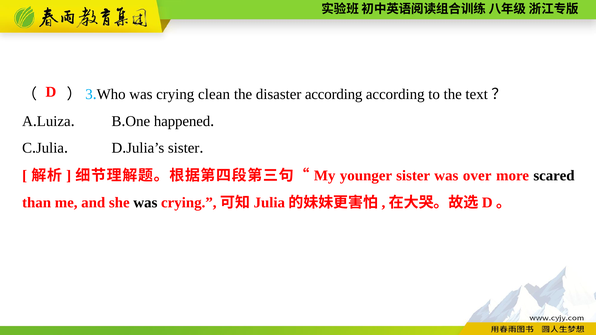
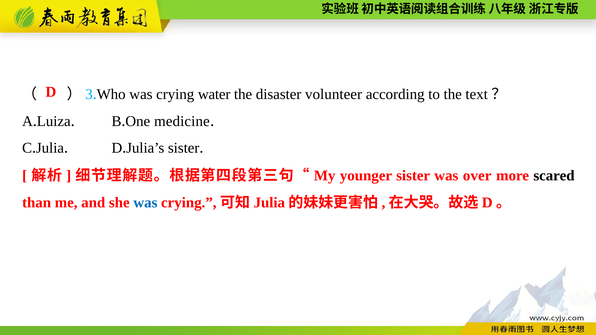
clean: clean -> water (214, 94)
disaster according: according -> volunteer (334, 94)
happened: happened -> medicine (182, 121)
was colour: black -> blue (145, 203)
